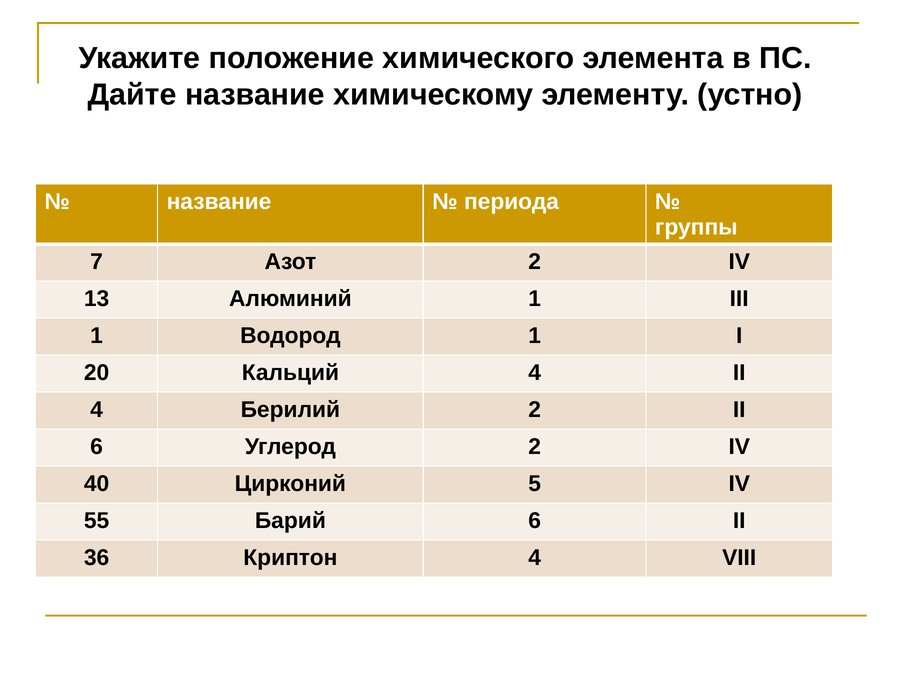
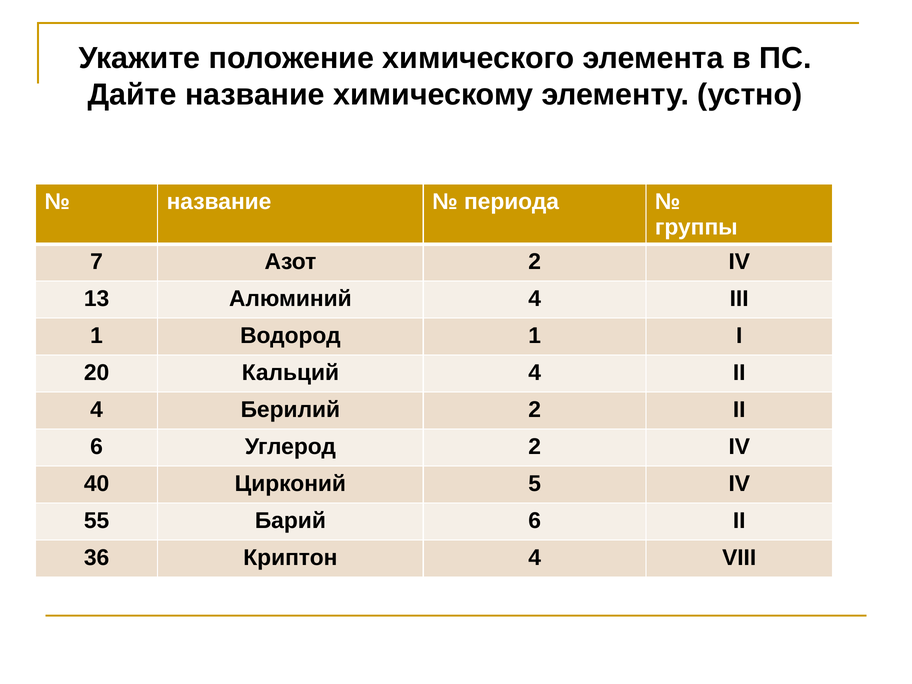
Алюминий 1: 1 -> 4 (535, 299)
